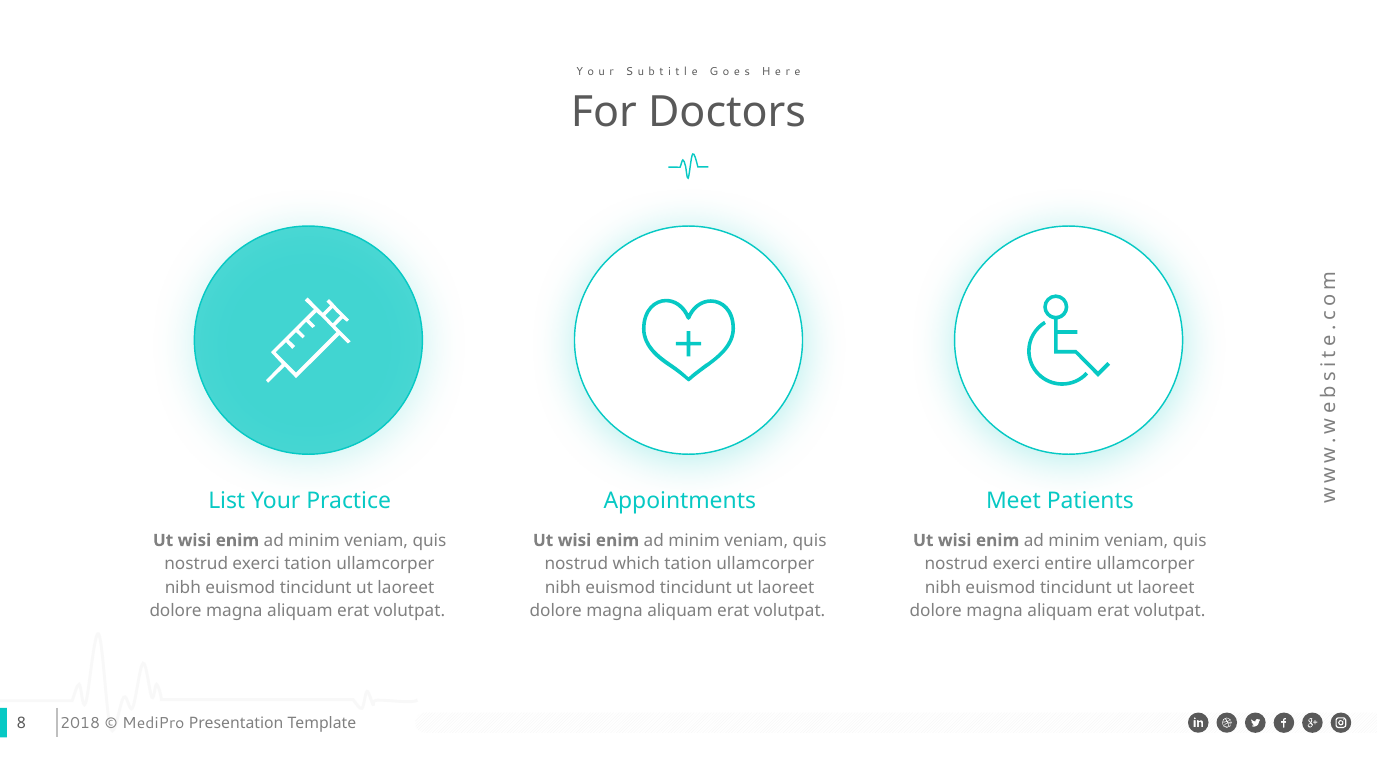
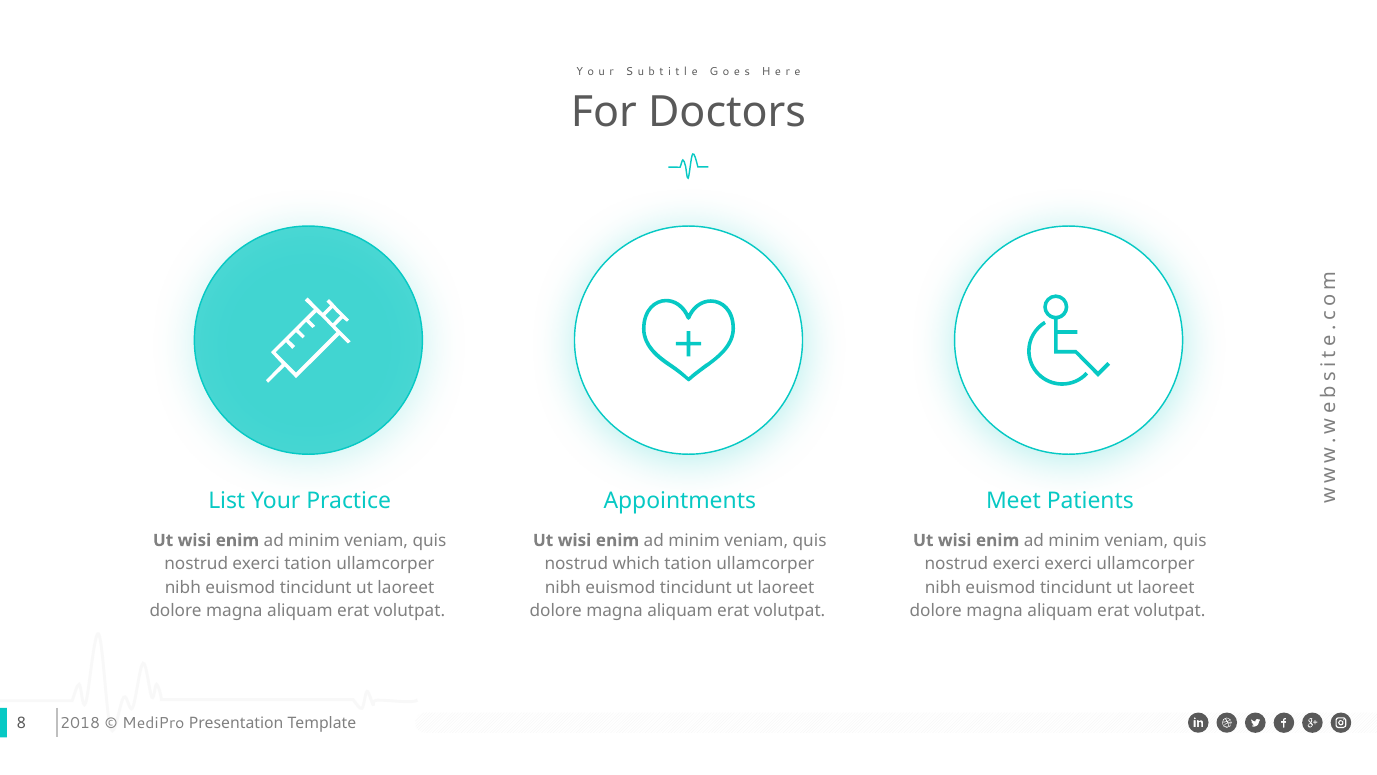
exerci entire: entire -> exerci (1068, 564)
